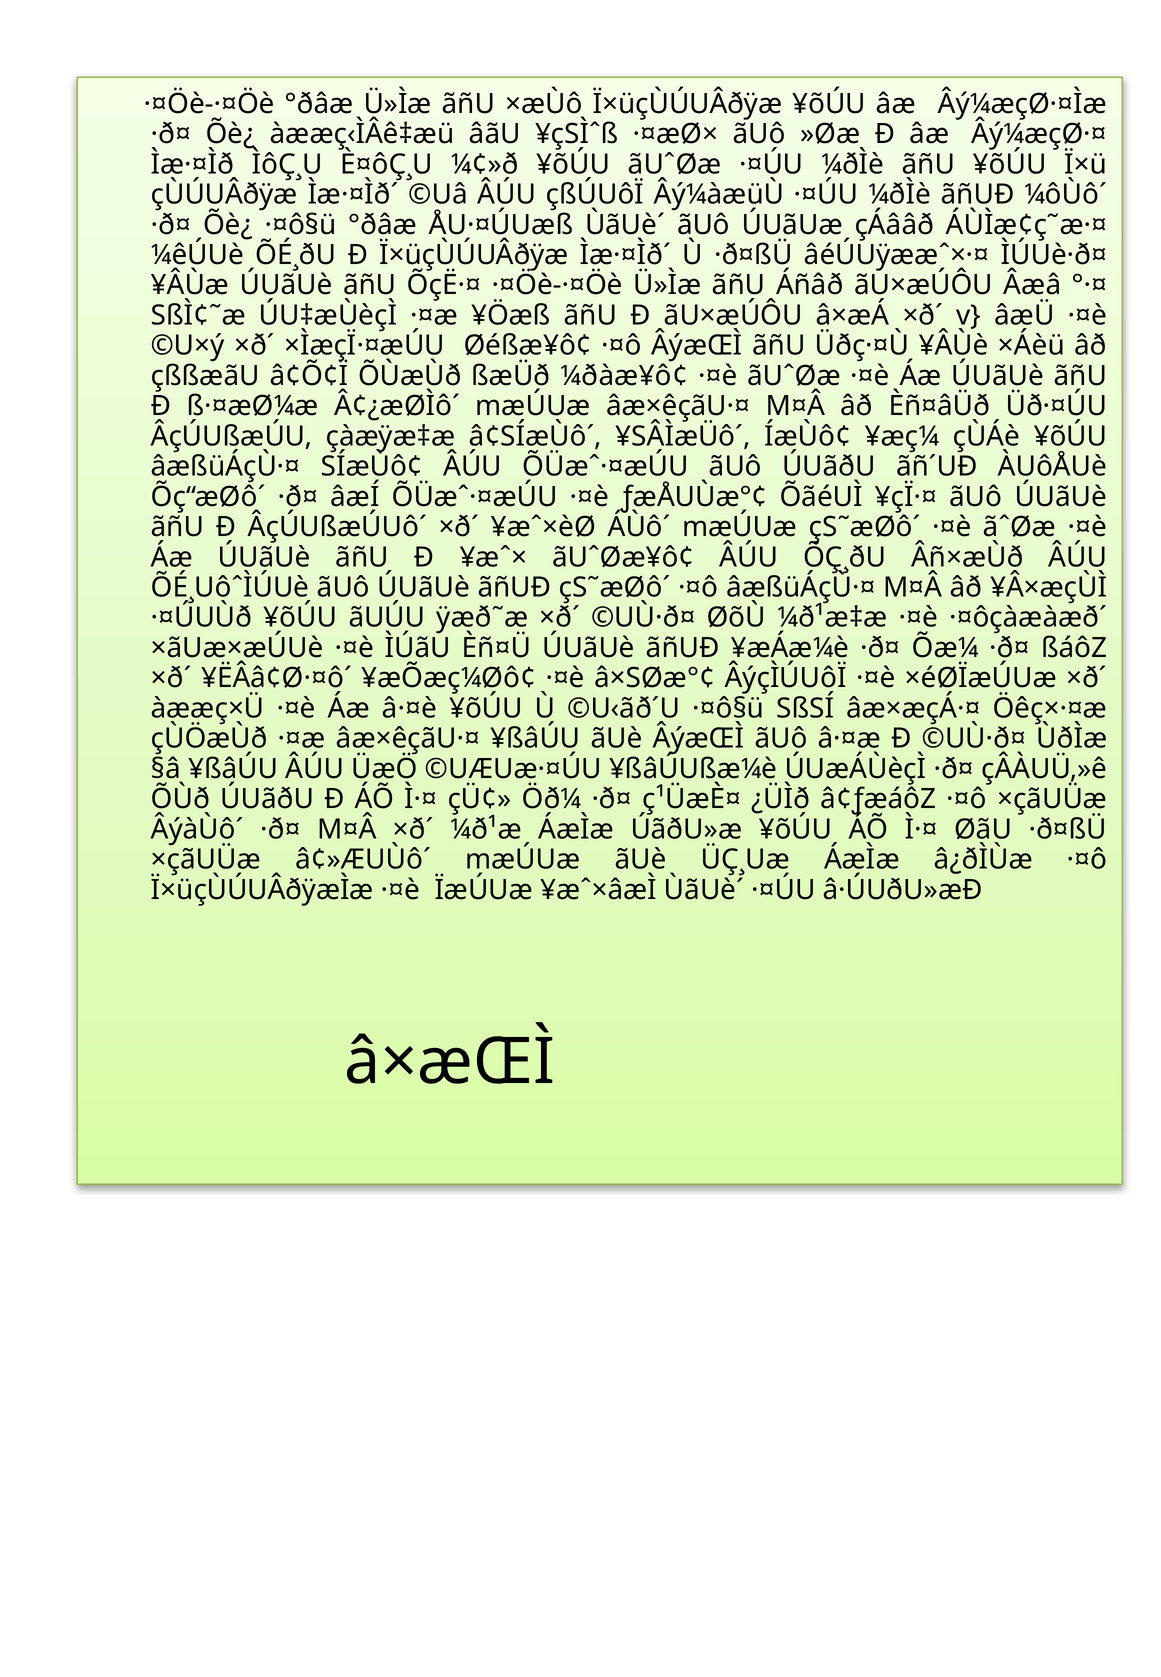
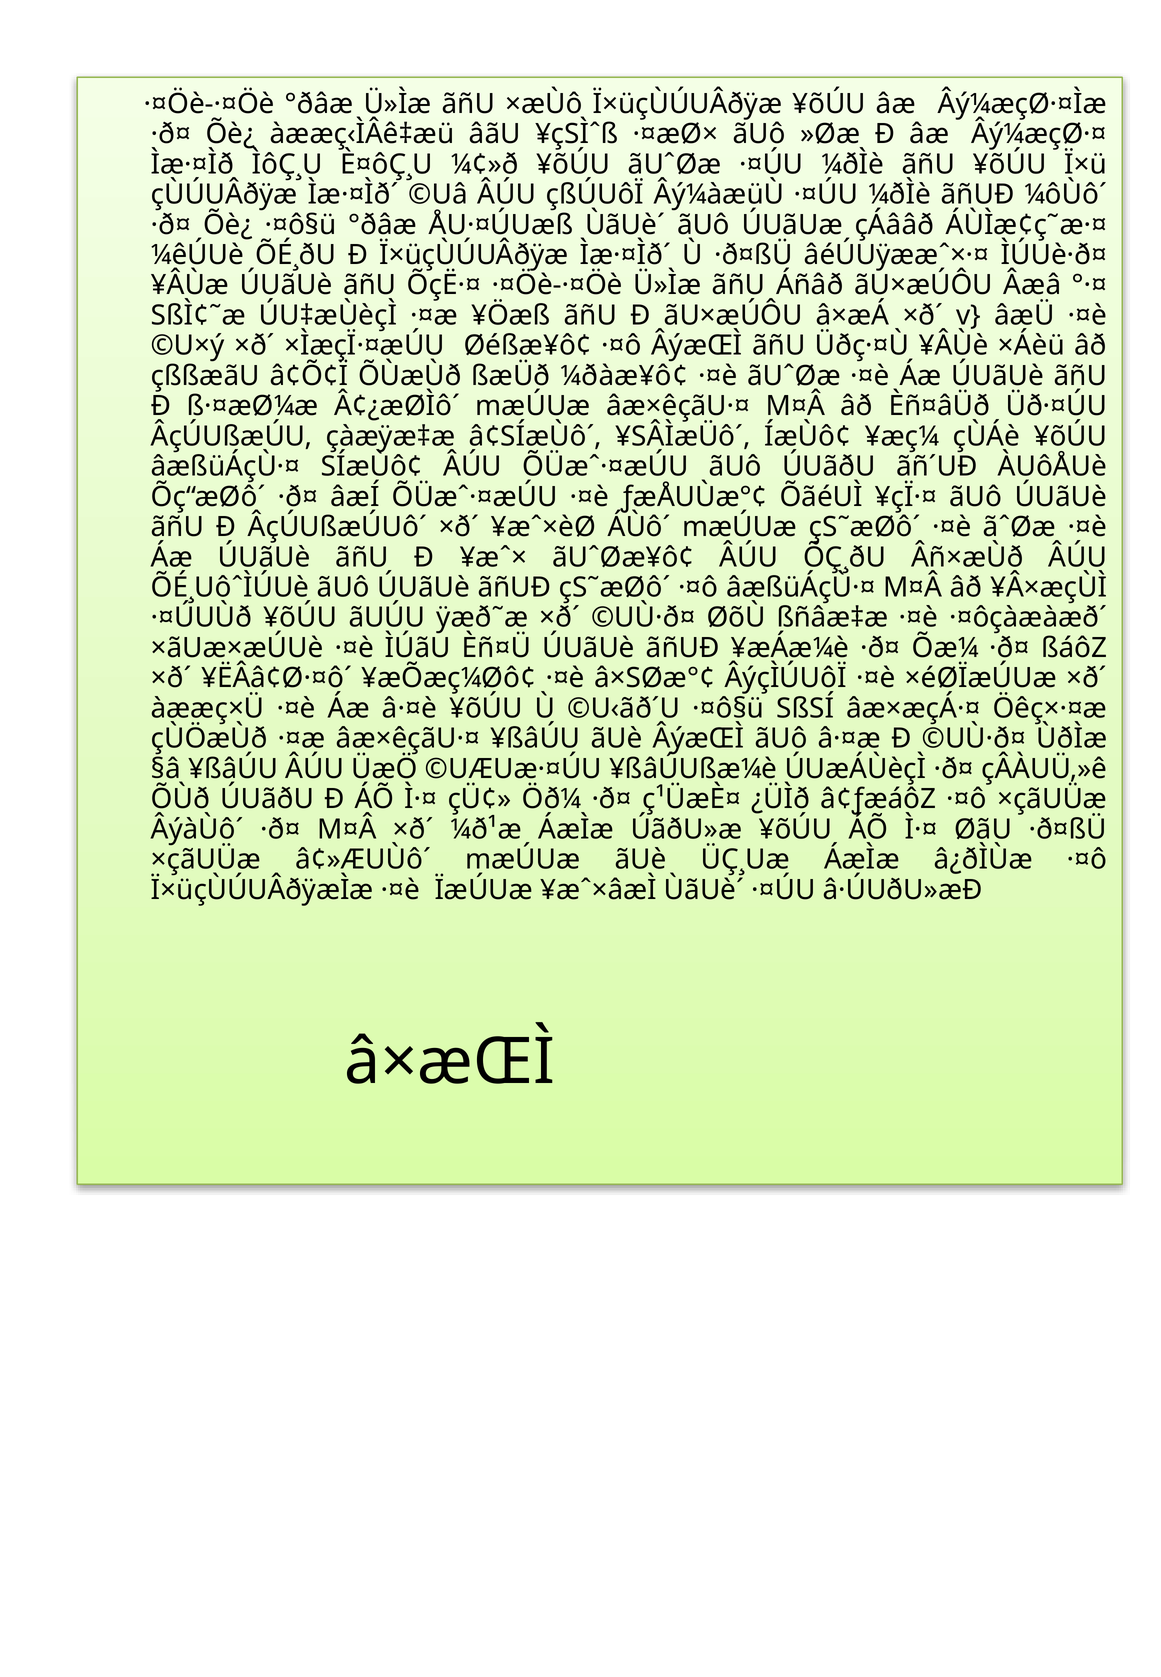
¼ð¹æ‡æ: ¼ð¹æ‡æ -> ßñâæ‡æ (833, 618)
